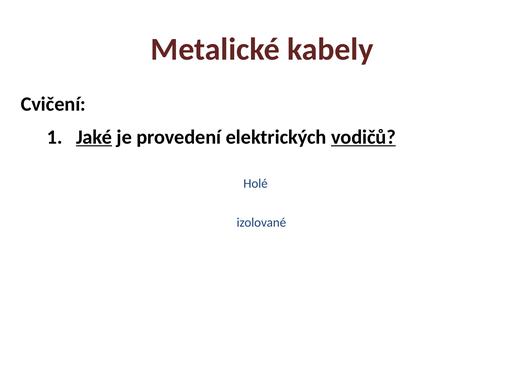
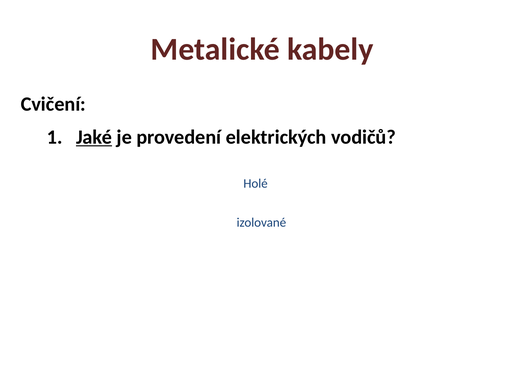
vodičů underline: present -> none (363, 137)
